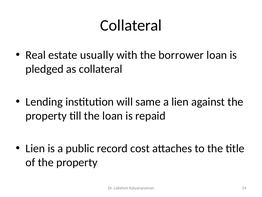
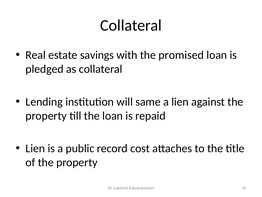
usually: usually -> savings (97, 55)
borrower: borrower -> promised (181, 55)
